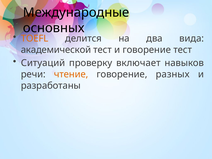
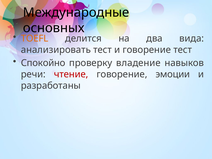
академической: академической -> анализировать (56, 50)
Ситуаций: Ситуаций -> Спокойно (43, 63)
включает: включает -> владение (138, 63)
чтение colour: orange -> red (71, 74)
разных: разных -> эмоции (173, 74)
